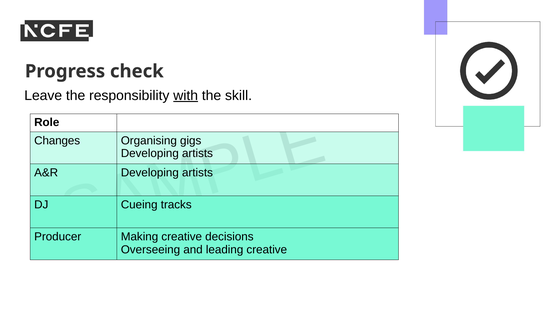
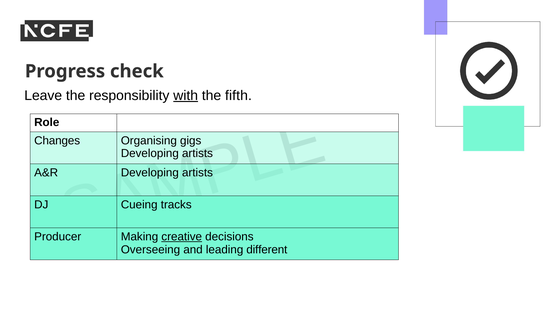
skill: skill -> fifth (238, 95)
creative underline: none -> present (182, 236)
leading creative: creative -> different (267, 249)
